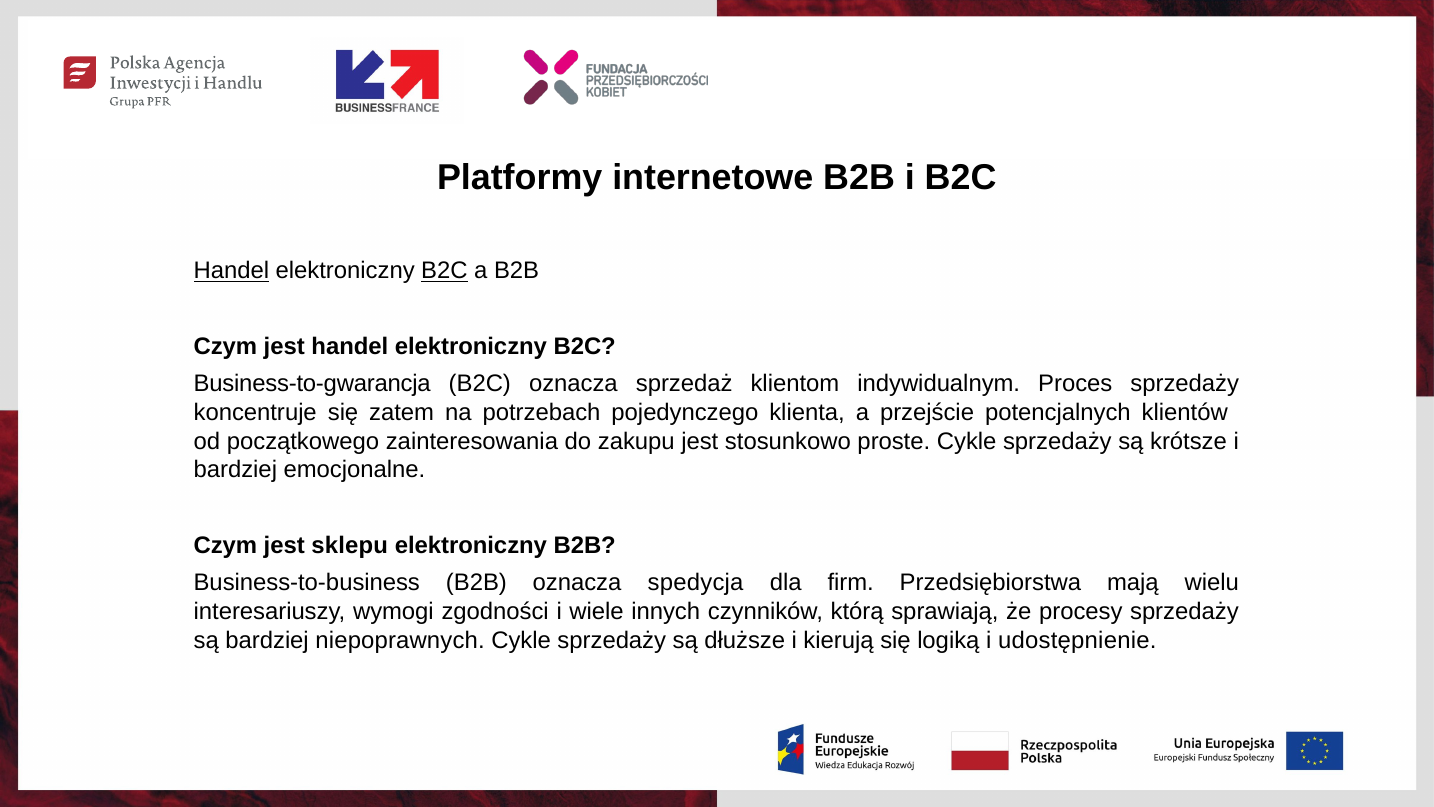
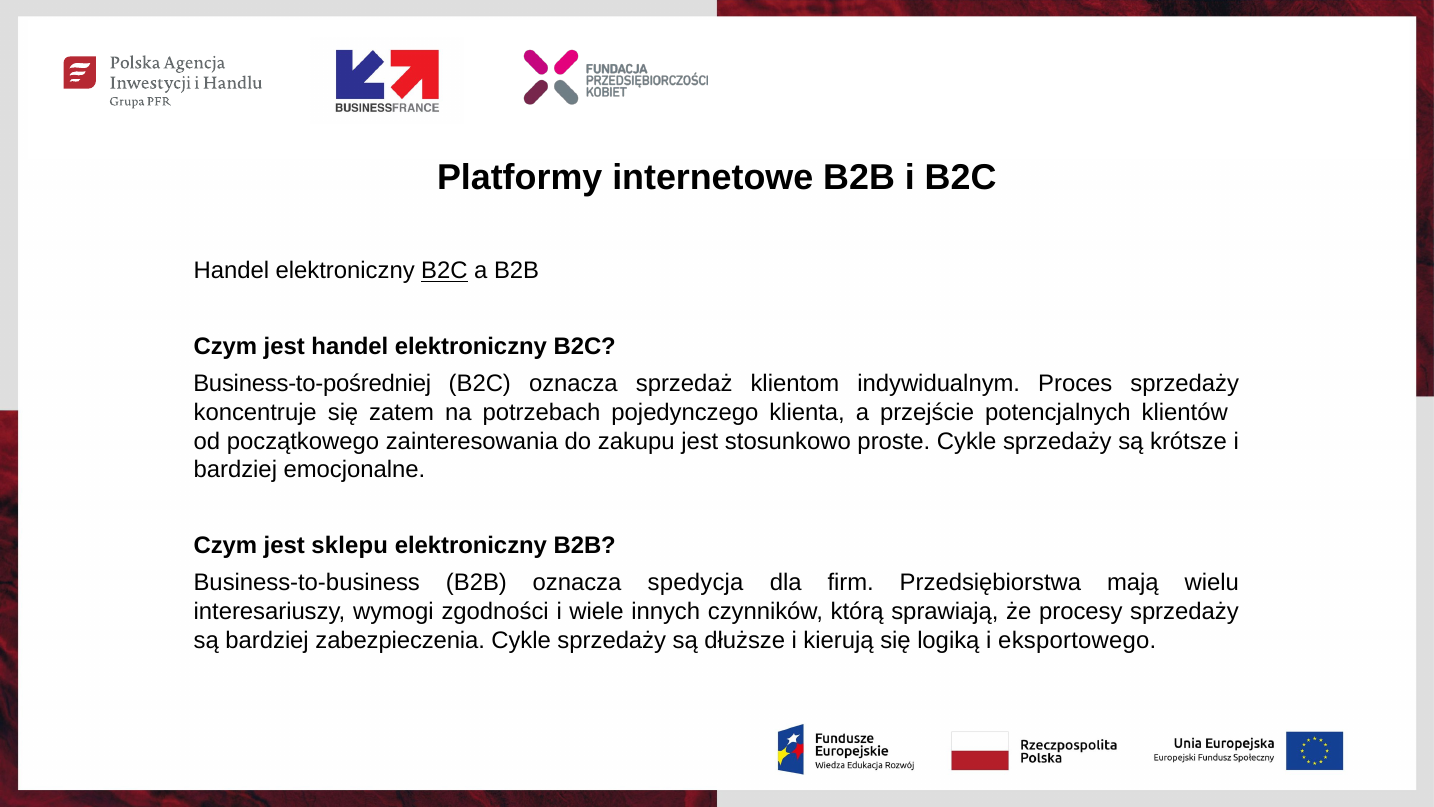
Handel underline: present -> none (231, 271)
Business-to-gwarancja: Business-to-gwarancja -> Business-to-pośredniej (312, 384)
niepoprawnych: niepoprawnych -> zabezpieczenia (400, 640)
udostępnienie: udostępnienie -> eksportowego (1077, 640)
